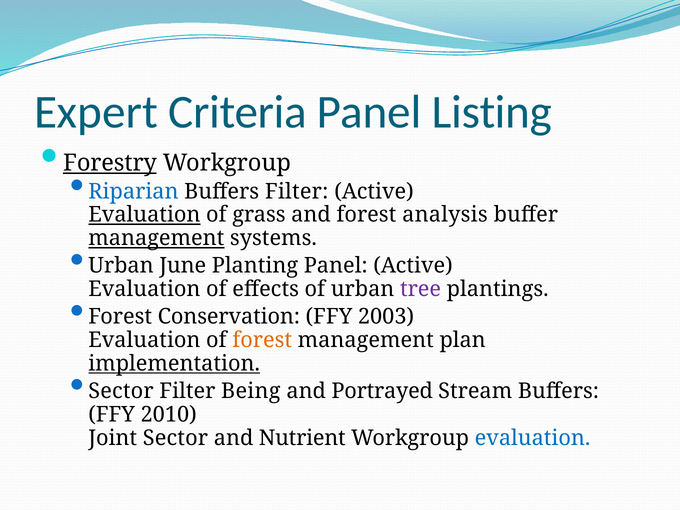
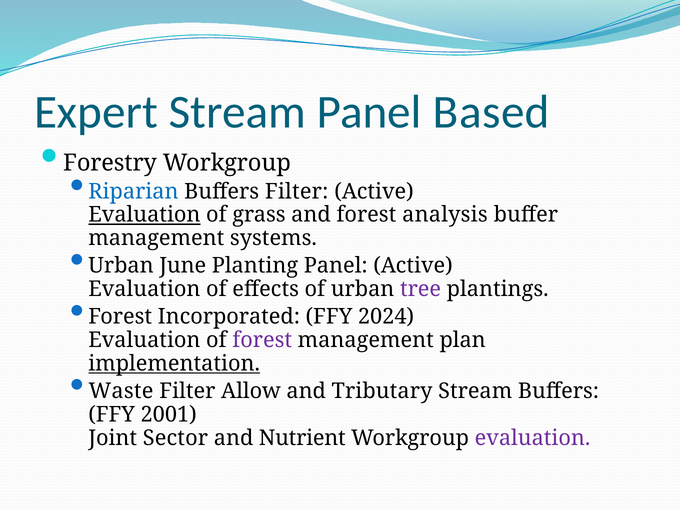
Expert Criteria: Criteria -> Stream (237, 112)
Listing: Listing -> Based (491, 112)
Forestry underline: present -> none (110, 163)
management underline: present -> none (156, 238)
Conservation: Conservation -> Incorporated (229, 317)
2003: 2003 -> 2024 (386, 317)
forest colour: orange -> purple (262, 340)
Sector: Sector -> Waste (121, 391)
Being: Being -> Allow (251, 391)
Portrayed: Portrayed -> Tributary (382, 391)
2010: 2010 -> 2001 (169, 415)
evaluation colour: blue -> purple (533, 438)
